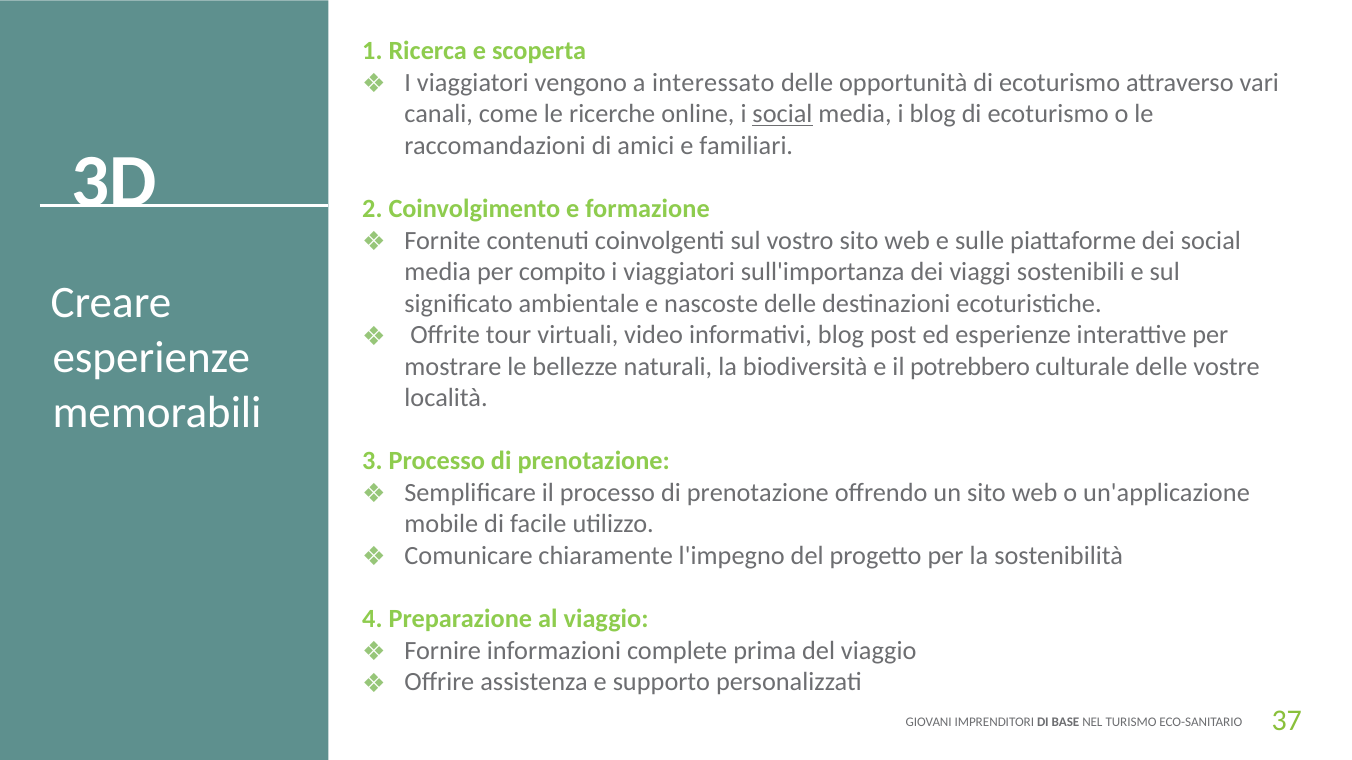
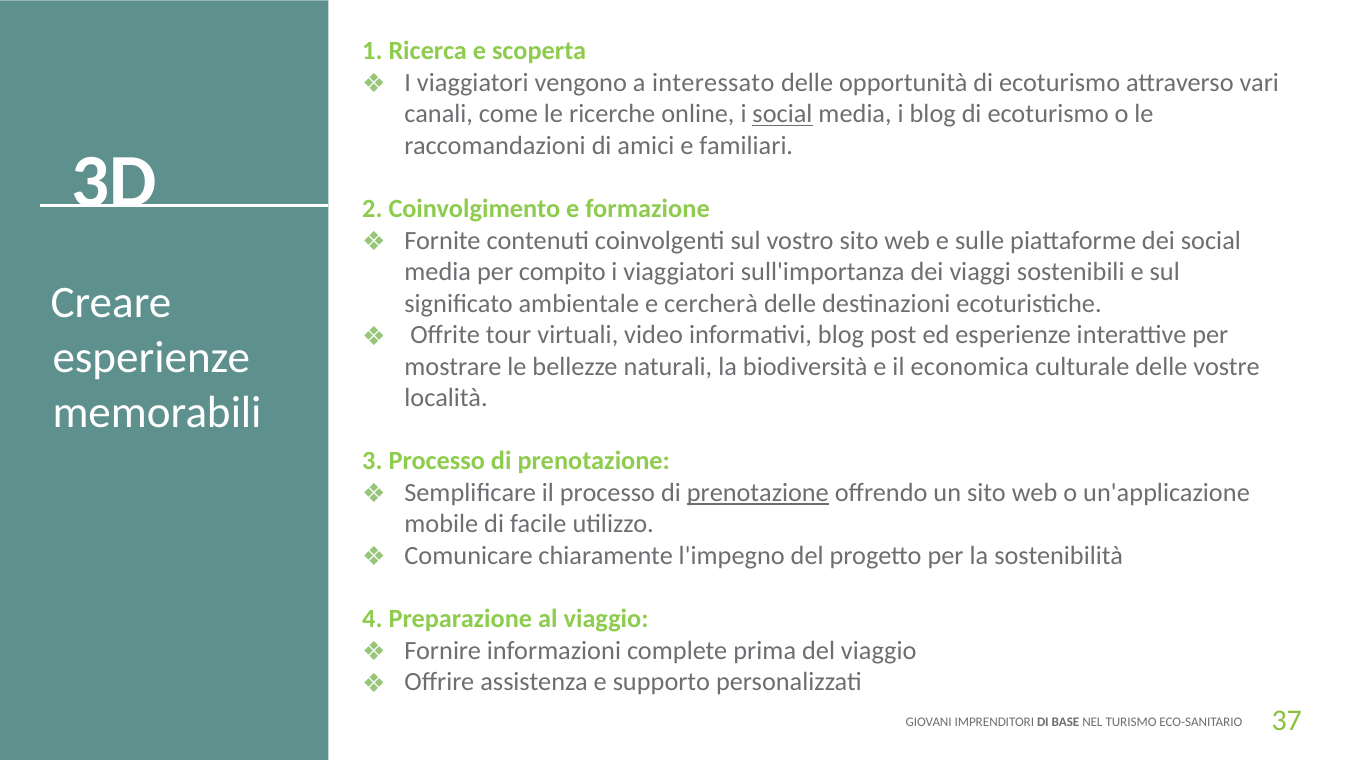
nascoste: nascoste -> cercherà (711, 304)
potrebbero: potrebbero -> economica (970, 367)
prenotazione underline: none -> present (758, 493)
